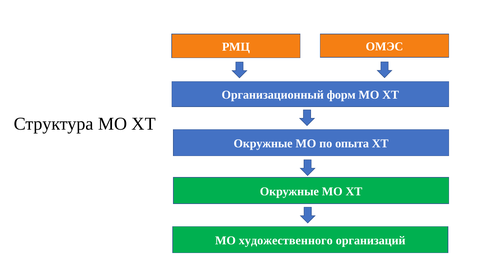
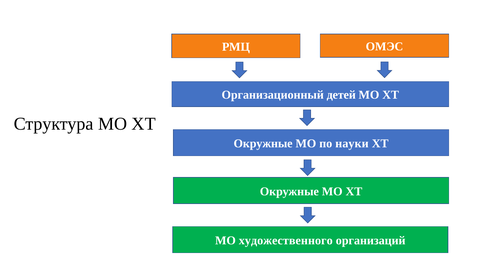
форм: форм -> детей (341, 95)
опыта: опыта -> науки (352, 143)
